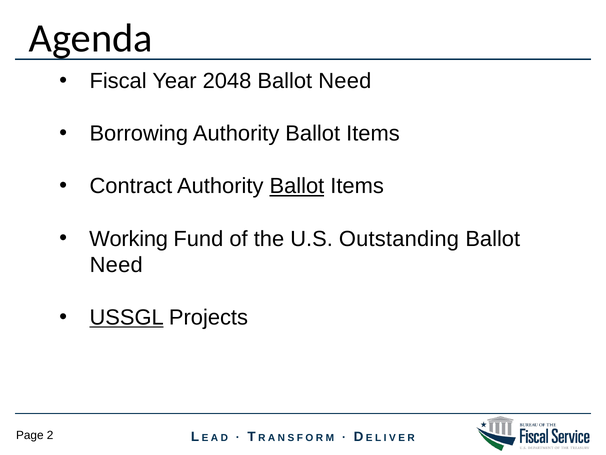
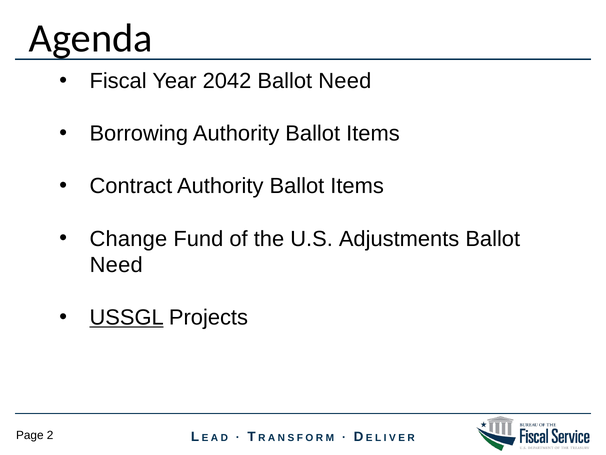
2048: 2048 -> 2042 (227, 81)
Ballot underline: present -> none (297, 186)
Working: Working -> Change (128, 239)
Outstanding: Outstanding -> Adjustments (399, 239)
